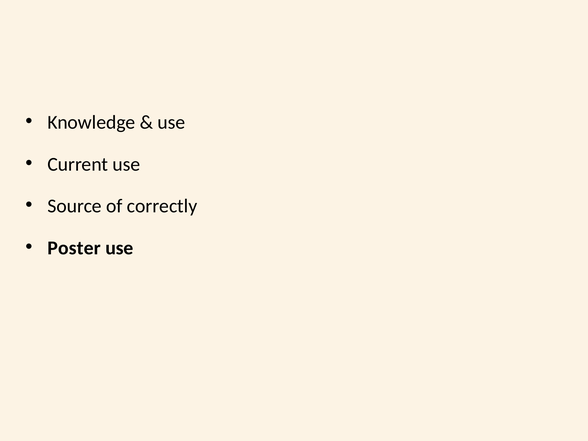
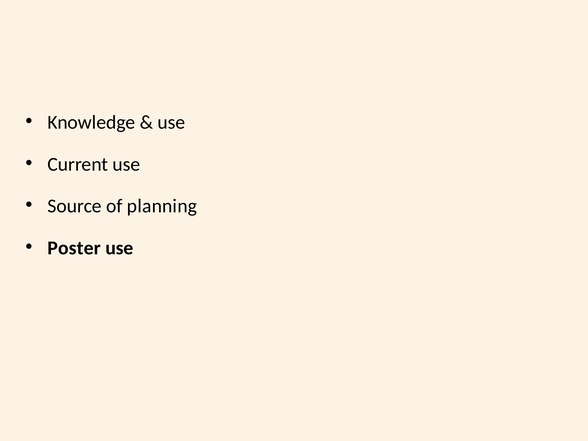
correctly: correctly -> planning (162, 206)
